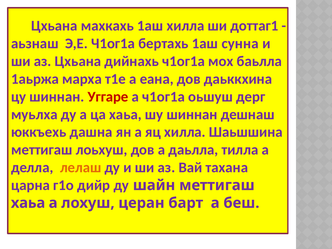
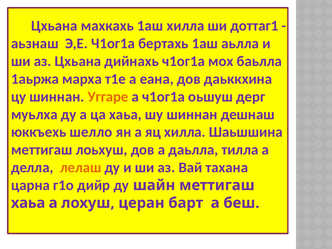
сунна: сунна -> аьлла (240, 44)
Уггаре colour: red -> orange (108, 97)
дашна: дашна -> шелло (91, 132)
